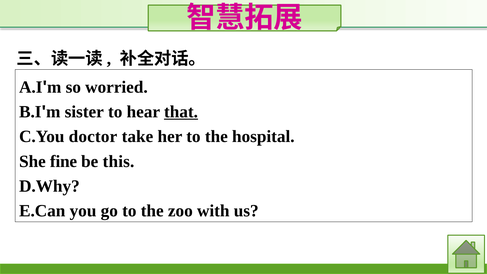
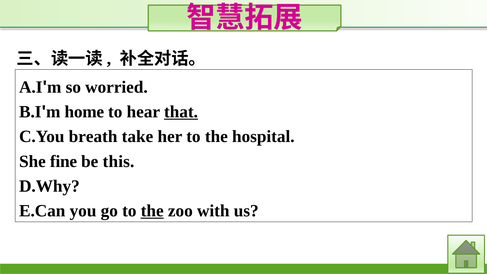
sister: sister -> home (84, 112)
doctor: doctor -> breath (93, 137)
the underline: none -> present (152, 211)
